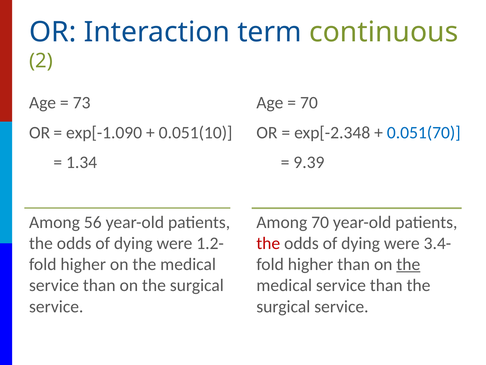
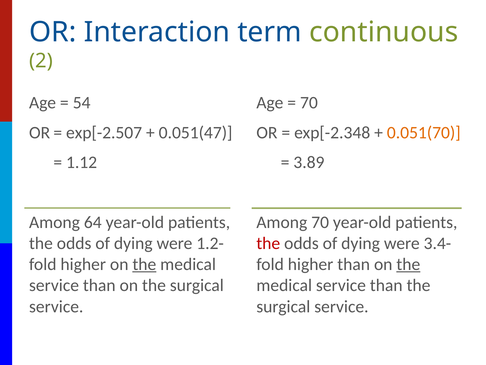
73: 73 -> 54 (82, 103)
exp[-1.090: exp[-1.090 -> exp[-2.507 (104, 132)
0.051(10: 0.051(10 -> 0.051(47 (196, 132)
0.051(70 colour: blue -> orange (424, 132)
1.34: 1.34 -> 1.12 (82, 162)
9.39: 9.39 -> 3.89 (309, 162)
56: 56 -> 64 (93, 222)
the underline: none -> present (144, 264)
